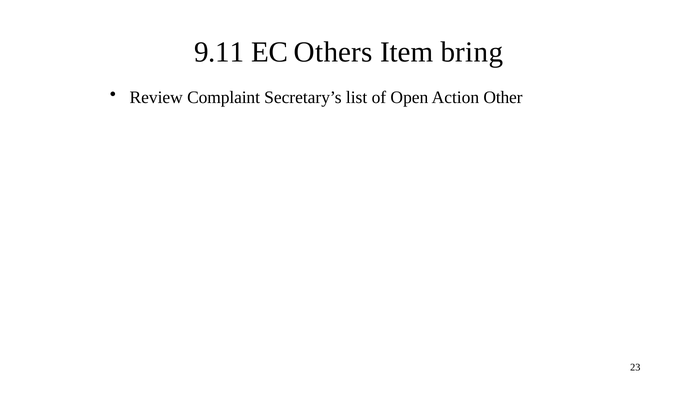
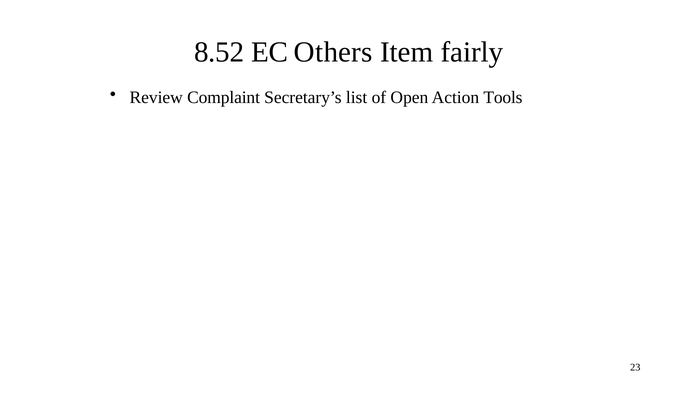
9.11: 9.11 -> 8.52 (219, 52)
bring: bring -> fairly (472, 52)
Other: Other -> Tools (503, 97)
